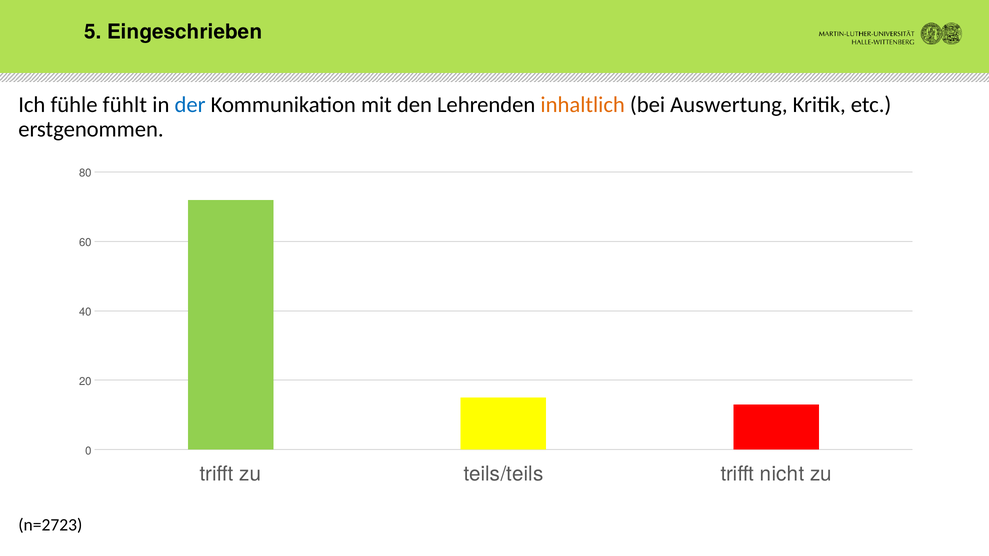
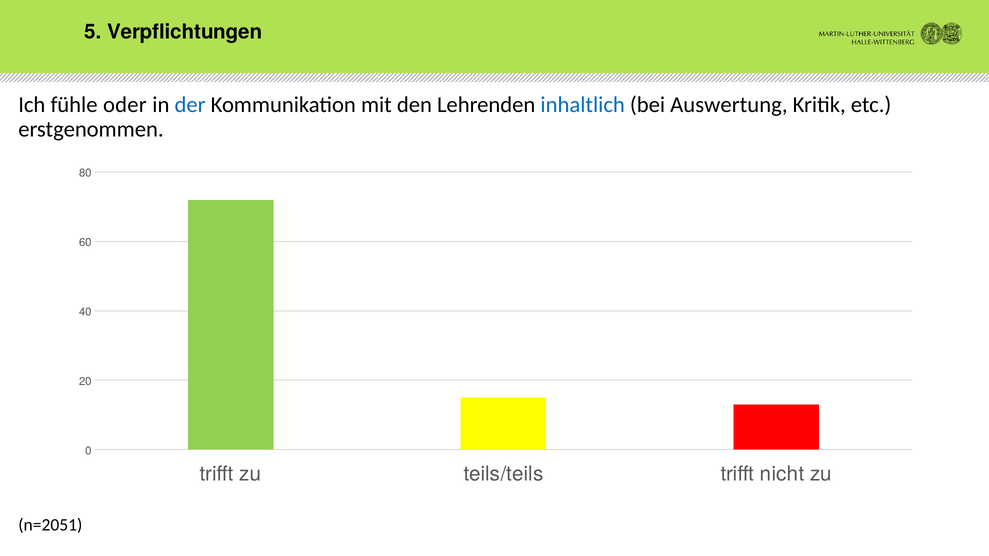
Eingeschrieben: Eingeschrieben -> Verpflichtungen (185, 32)
fühlt: fühlt -> oder (125, 105)
inhaltlich colour: orange -> blue (583, 105)
n=2723: n=2723 -> n=2051 (50, 525)
